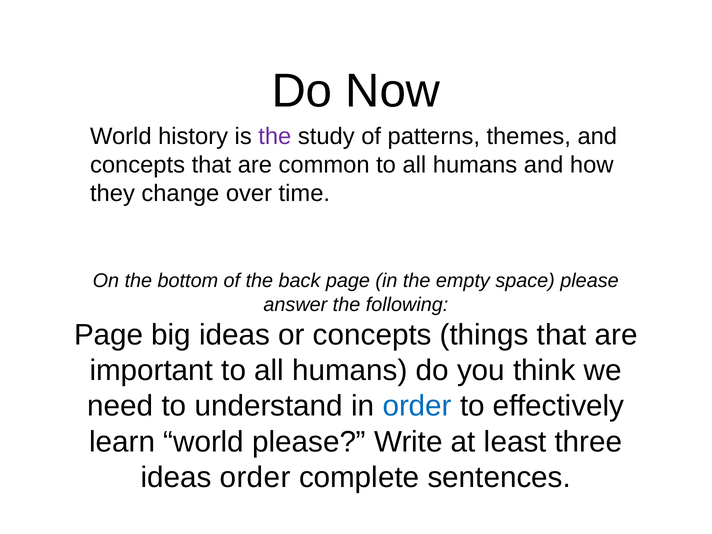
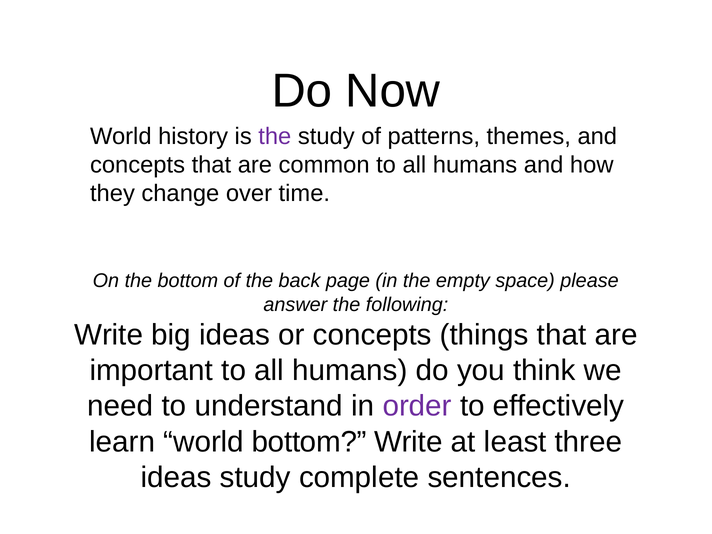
Page: Page -> Write (109, 335)
order colour: blue -> purple (417, 406)
world please: please -> bottom (309, 442)
ideas order: order -> study (255, 477)
